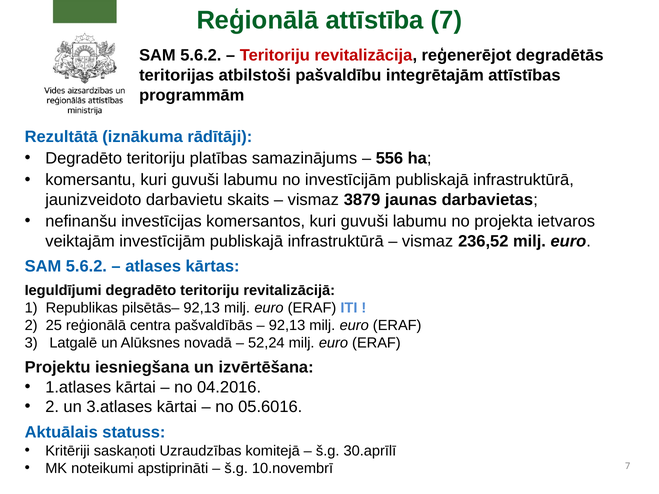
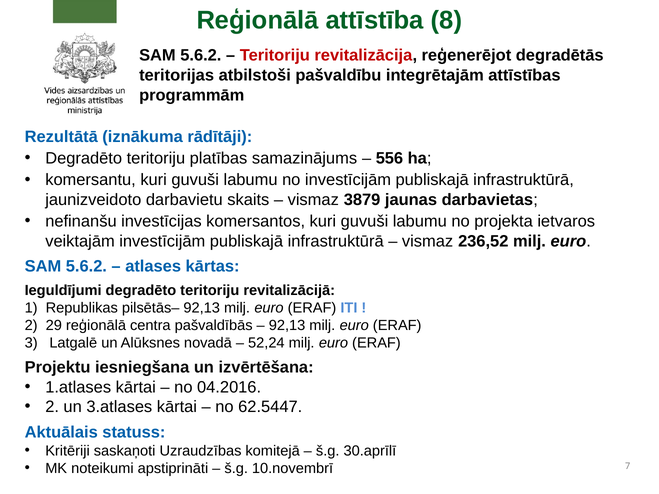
attīstība 7: 7 -> 8 (446, 20)
25: 25 -> 29 (54, 326)
05.6016: 05.6016 -> 62.5447 (270, 407)
